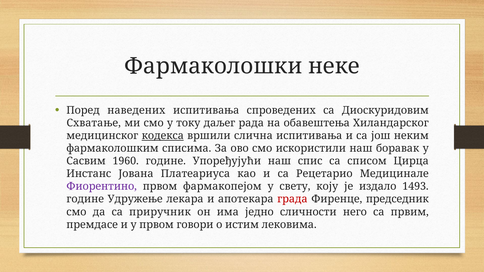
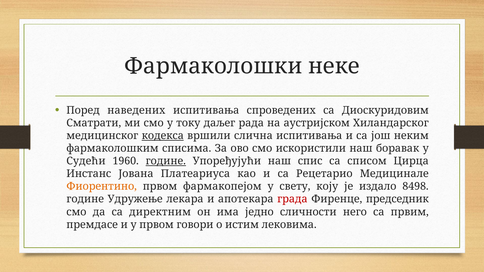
Схватање: Схватање -> Сматрати (94, 123)
обавештења: обавештења -> аустријском (317, 123)
Сасвим: Сасвим -> Судећи (86, 161)
године underline: none -> present (166, 161)
Фиорентино colour: purple -> orange (102, 187)
1493: 1493 -> 8498 (416, 187)
приручник: приручник -> директним (160, 212)
